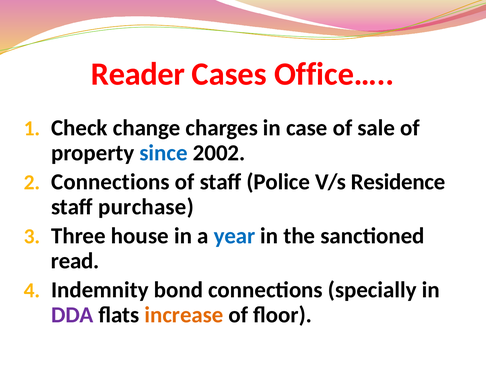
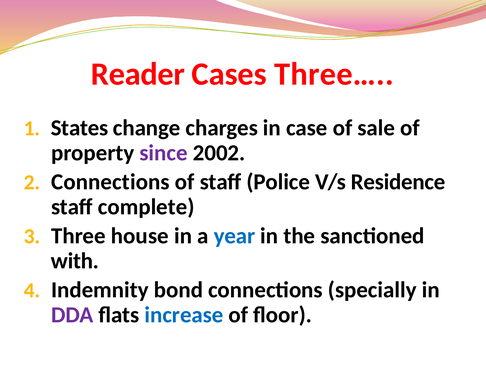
Office…: Office… -> Three… (334, 74)
Check: Check -> States (79, 128)
since colour: blue -> purple (164, 153)
purchase: purchase -> complete (146, 207)
read: read -> with (75, 260)
increase colour: orange -> blue (184, 314)
